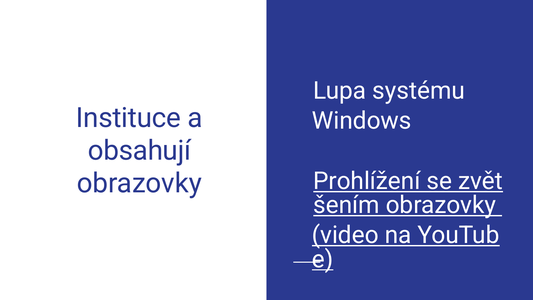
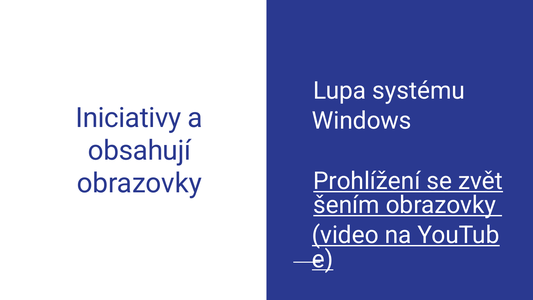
Instituce: Instituce -> Iniciativy (128, 118)
